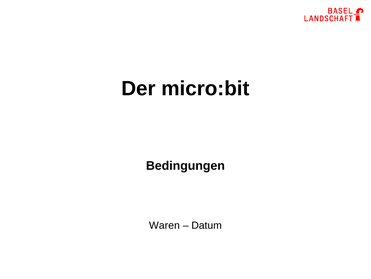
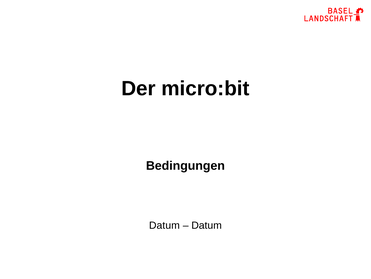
Waren: Waren -> Datum (164, 225)
